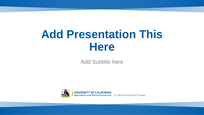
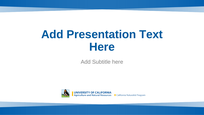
This: This -> Text (151, 34)
